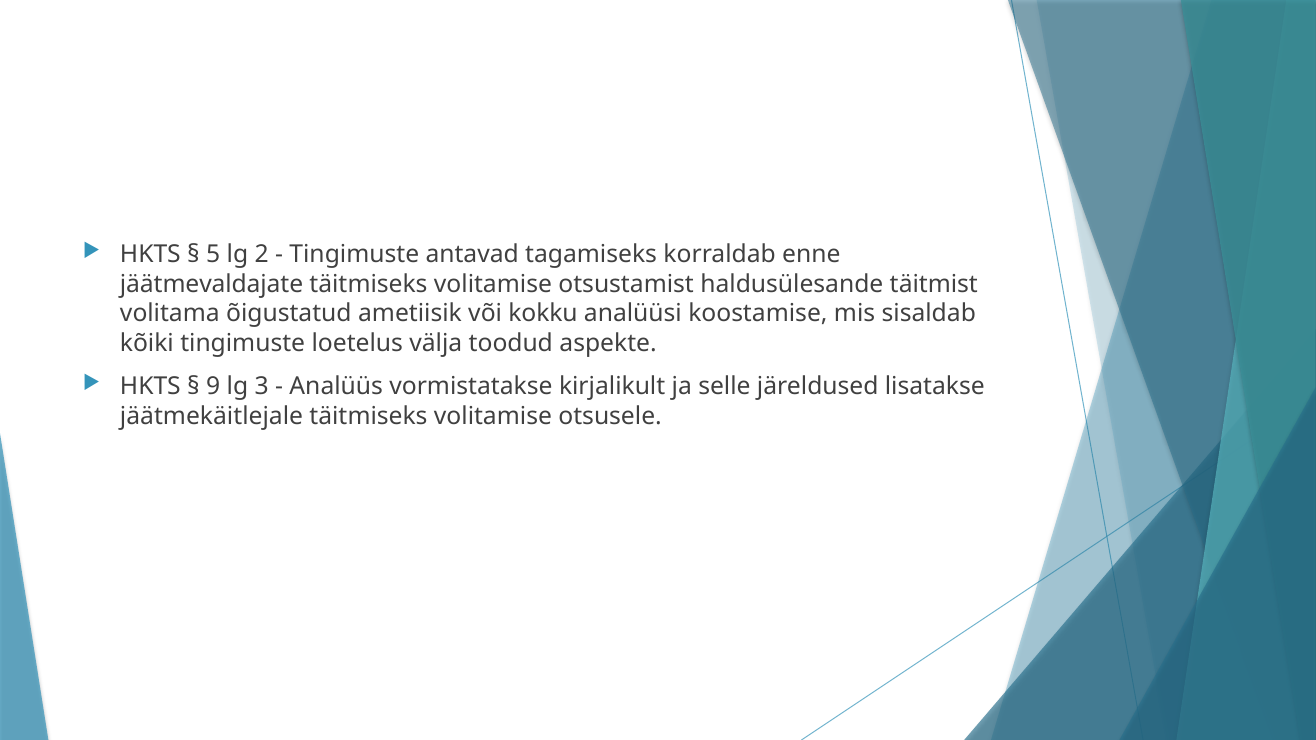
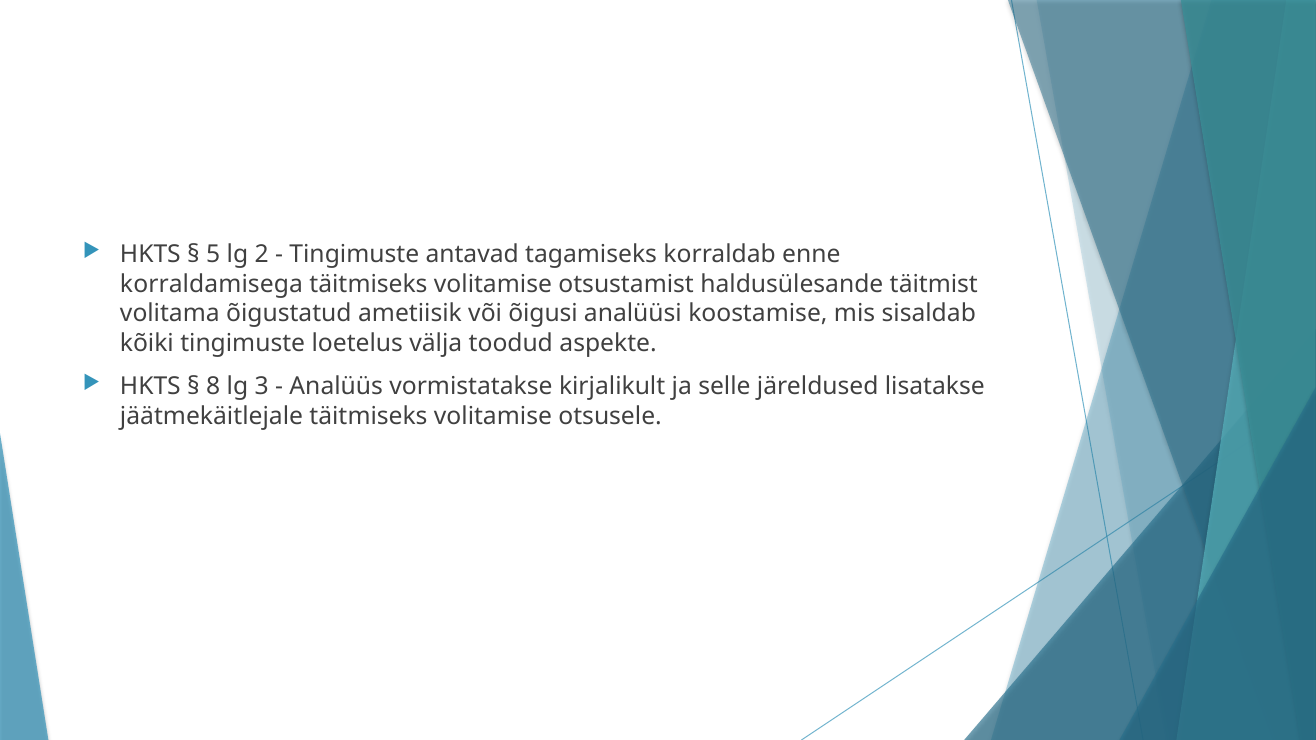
jäätmevaldajate: jäätmevaldajate -> korraldamisega (211, 284)
kokku: kokku -> õigusi (543, 314)
9: 9 -> 8 (213, 387)
